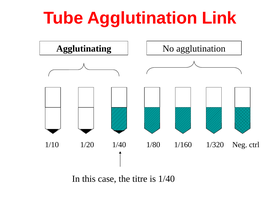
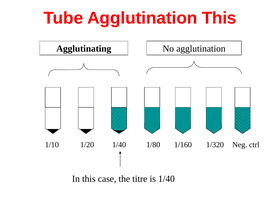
Agglutination Link: Link -> This (219, 18)
